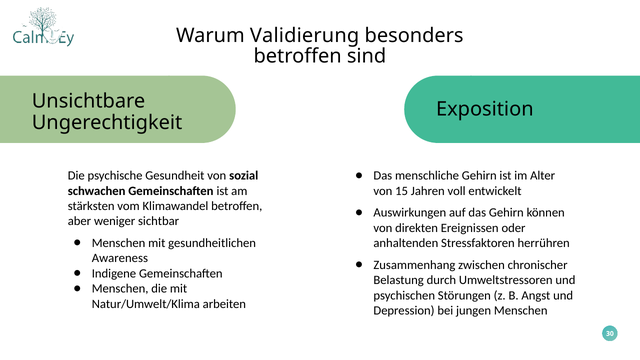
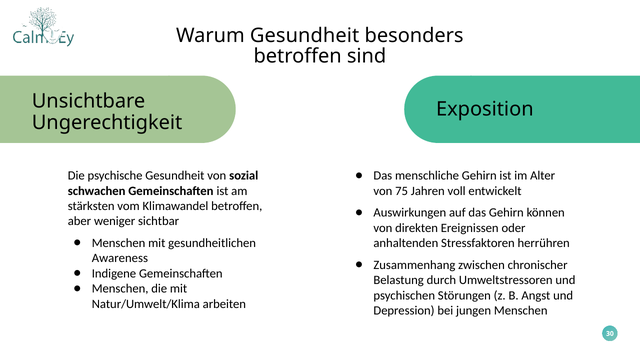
Warum Validierung: Validierung -> Gesundheit (305, 36)
15: 15 -> 75 (402, 191)
